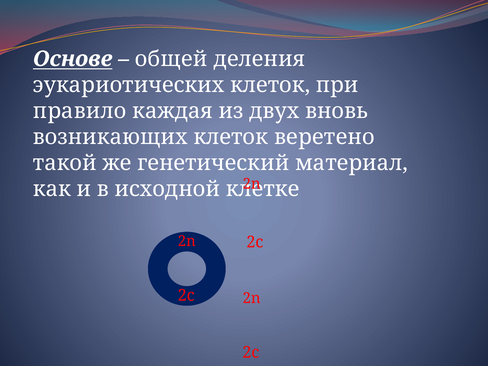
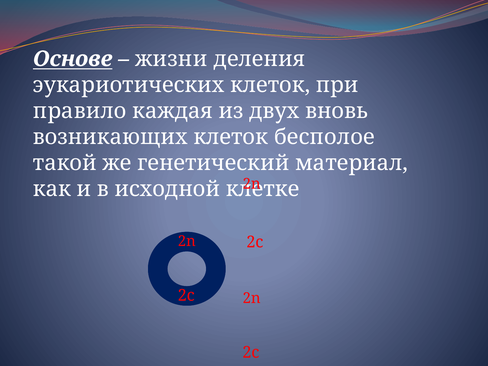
общей: общей -> жизни (171, 59)
веретено: веретено -> бесполое (324, 137)
